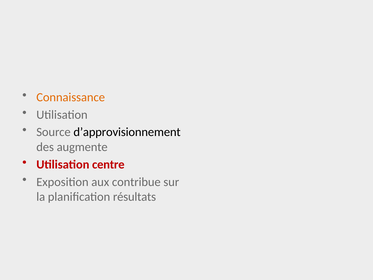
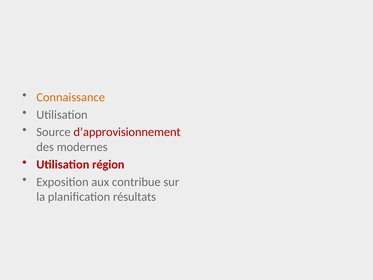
d’approvisionnement colour: black -> red (127, 132)
augmente: augmente -> modernes (82, 147)
centre: centre -> région (108, 164)
